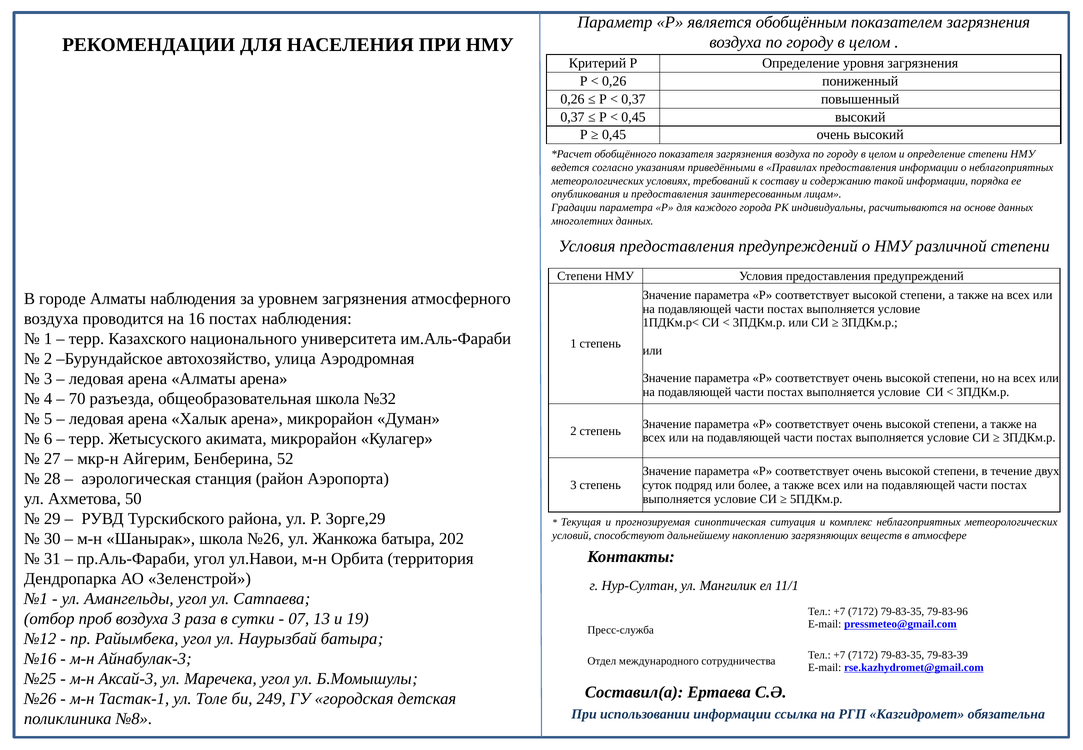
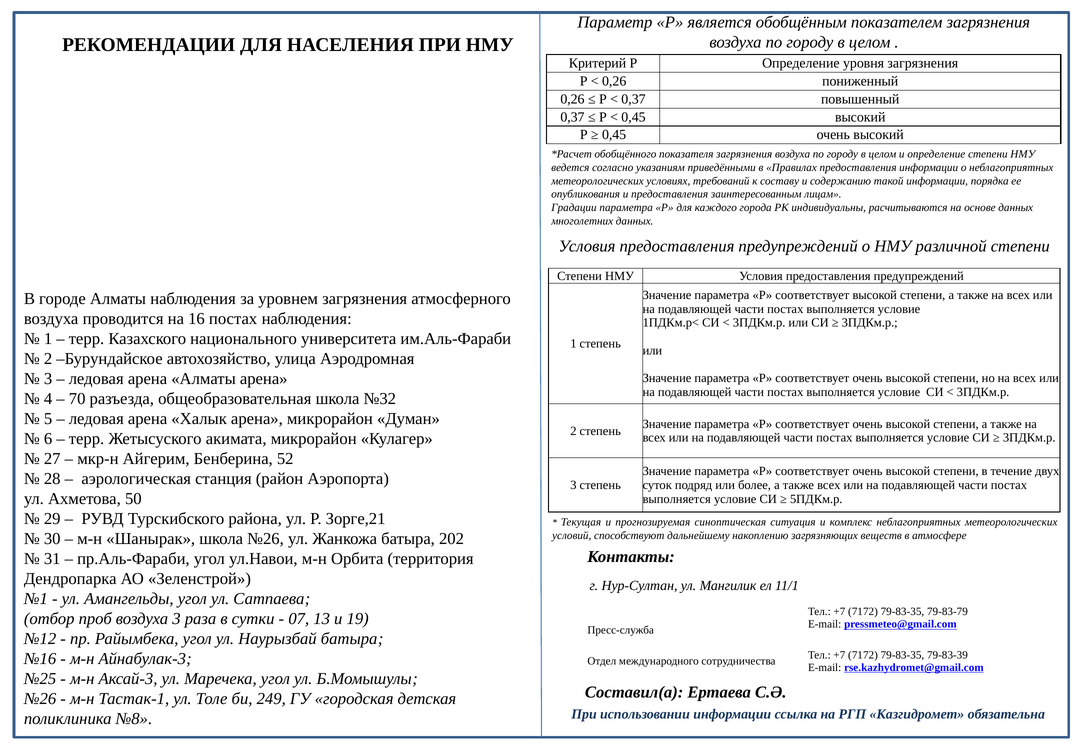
Зорге,29: Зорге,29 -> Зорге,21 (356, 519)
79-83-96: 79-83-96 -> 79-83-79 (947, 612)
